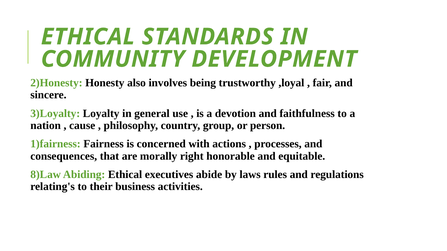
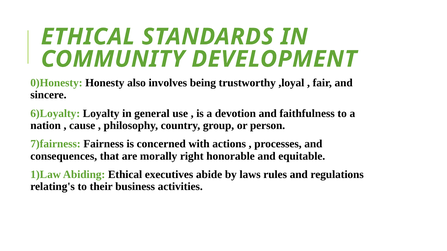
2)Honesty: 2)Honesty -> 0)Honesty (56, 83)
3)Loyalty: 3)Loyalty -> 6)Loyalty (55, 114)
1)fairness: 1)fairness -> 7)fairness (56, 144)
8)Law: 8)Law -> 1)Law (46, 175)
